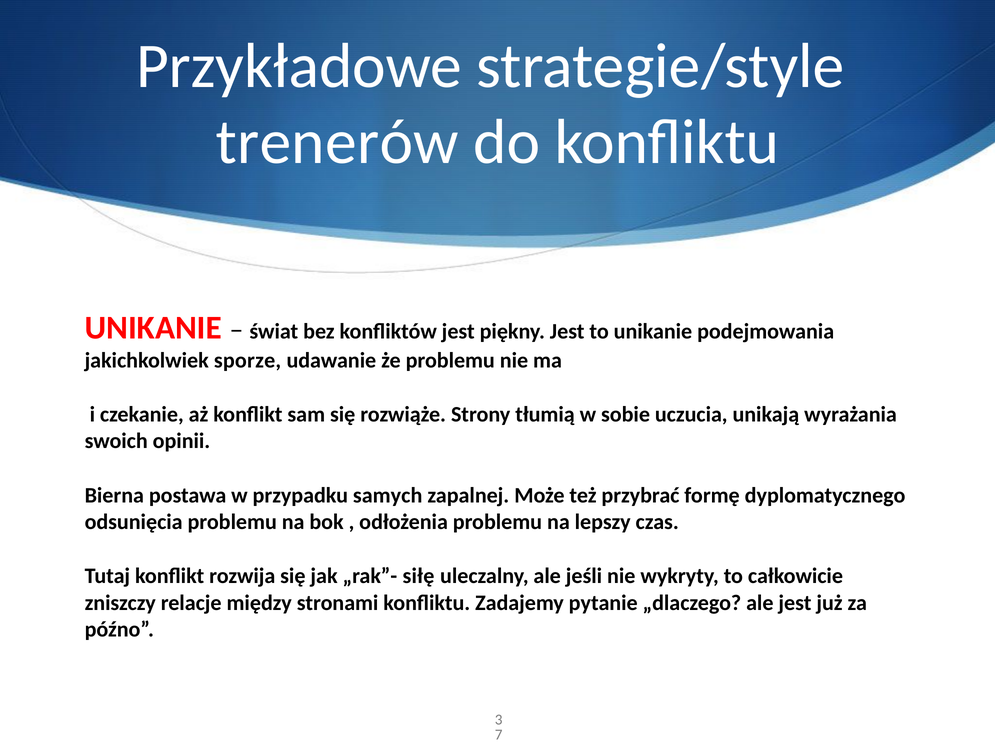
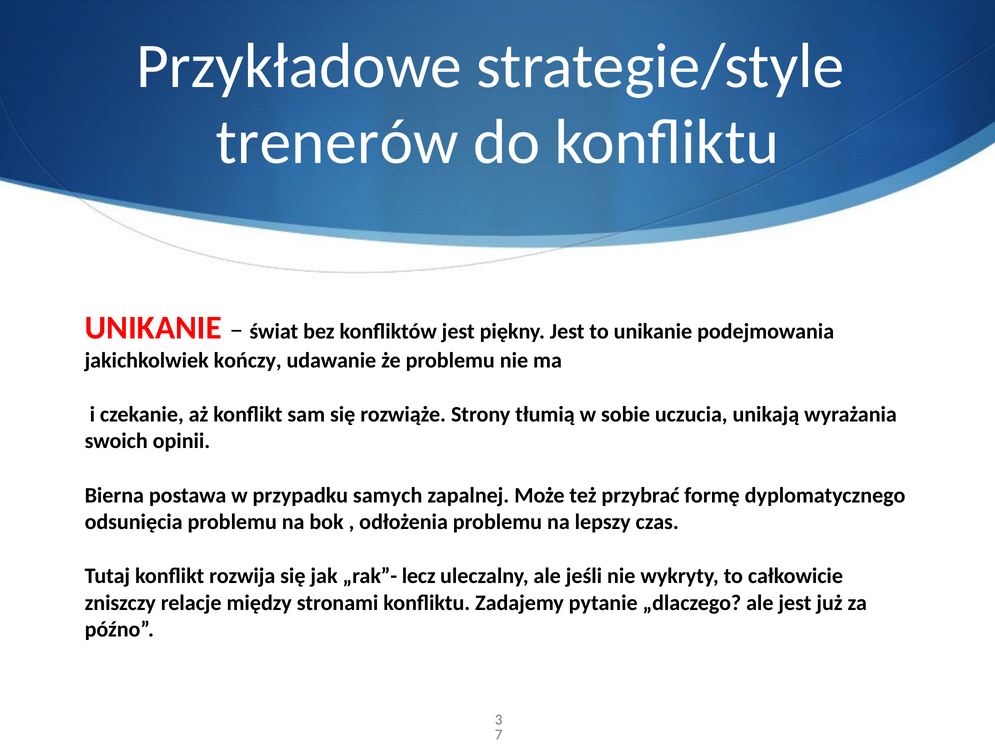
sporze: sporze -> kończy (248, 360)
siłę: siłę -> lecz (419, 576)
